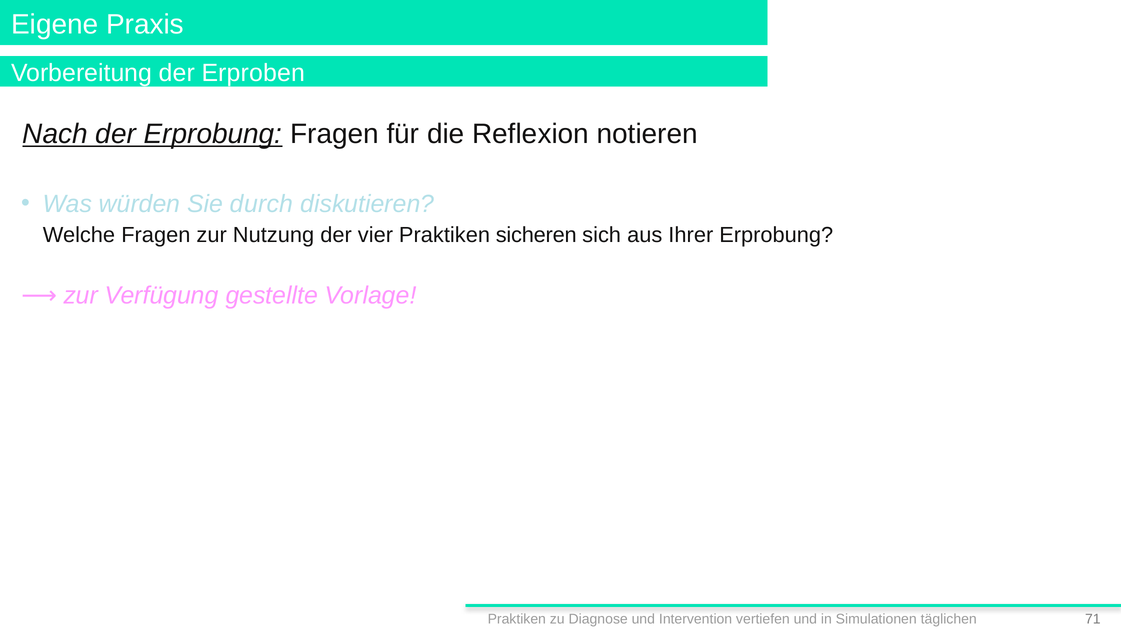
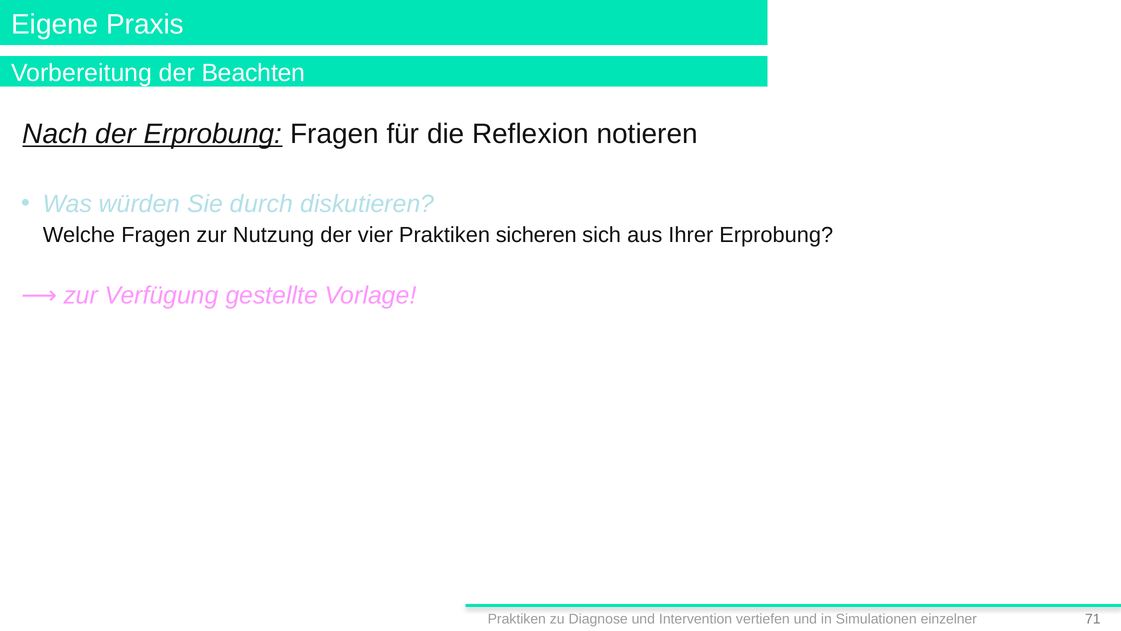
Erproben: Erproben -> Beachten (253, 73)
täglichen: täglichen -> einzelner (949, 618)
